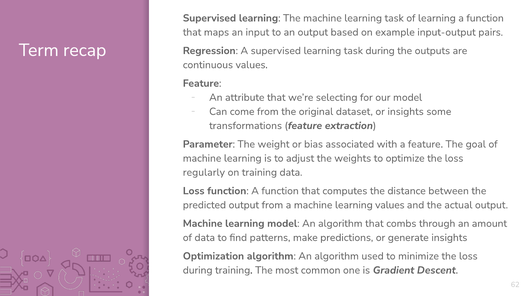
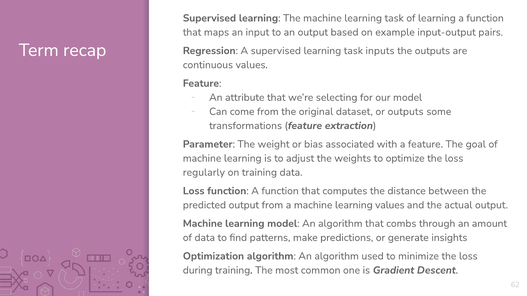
task during: during -> inputs (380, 51)
or insights: insights -> outputs (406, 112)
